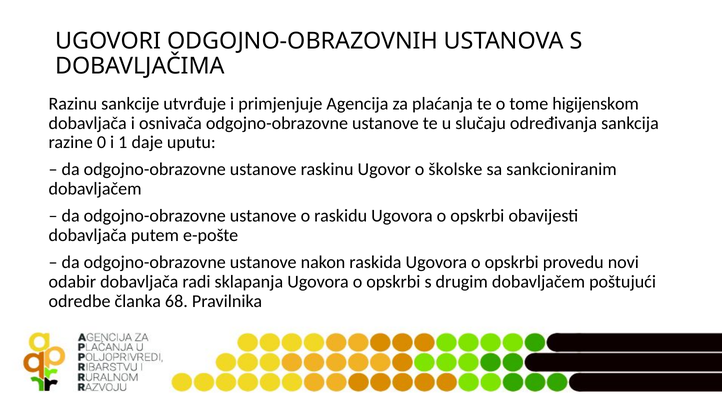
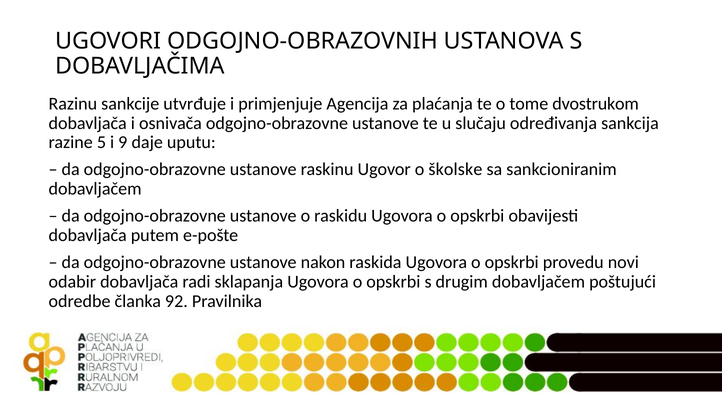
higijenskom: higijenskom -> dvostrukom (596, 104)
0: 0 -> 5 (101, 143)
1: 1 -> 9 (123, 143)
68: 68 -> 92 (176, 302)
